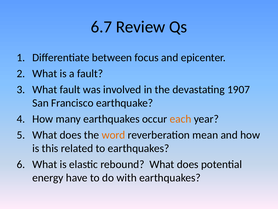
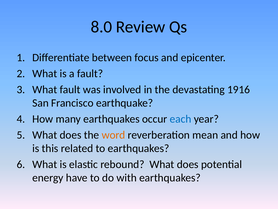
6.7: 6.7 -> 8.0 (101, 27)
1907: 1907 -> 1916 (239, 89)
each colour: orange -> blue (181, 119)
